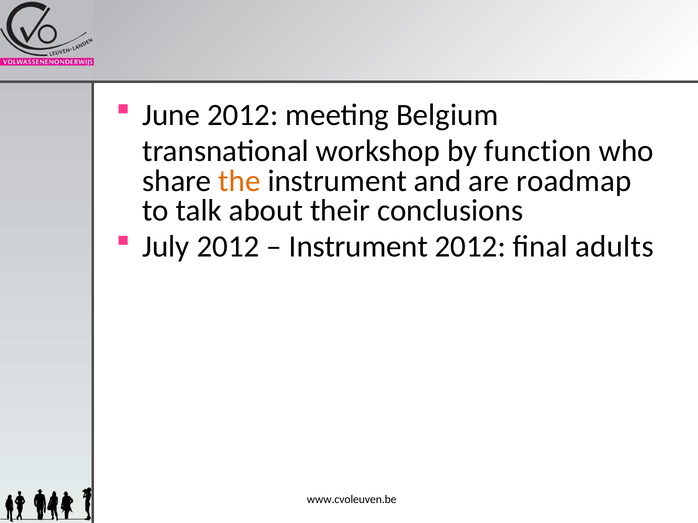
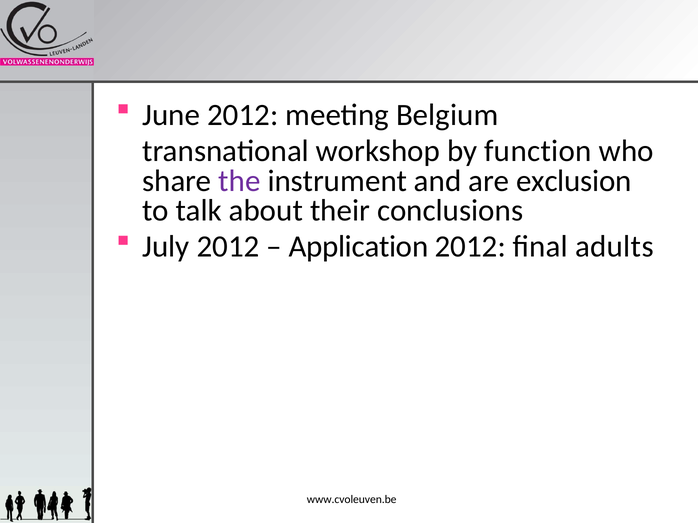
the colour: orange -> purple (239, 181)
roadmap: roadmap -> exclusion (574, 181)
Instrument: Instrument -> Application (358, 247)
